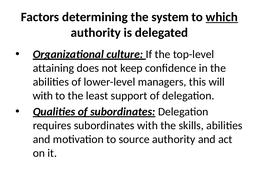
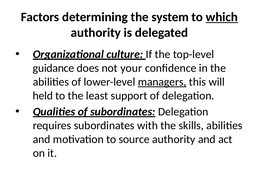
attaining: attaining -> guidance (54, 68)
keep: keep -> your (131, 68)
managers underline: none -> present (162, 82)
with: with -> held (43, 96)
